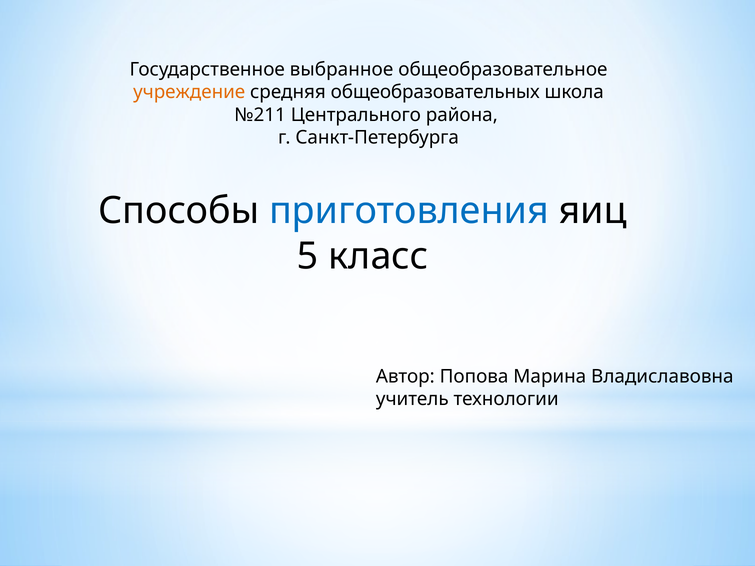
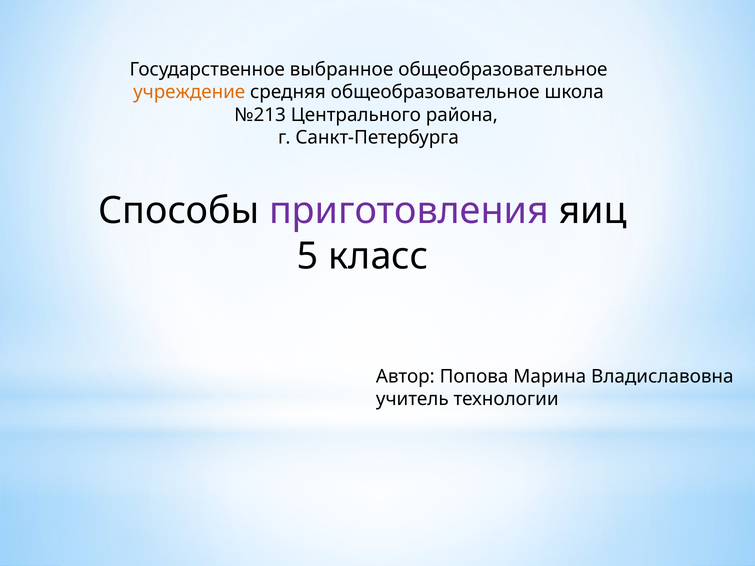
средняя общеобразовательных: общеобразовательных -> общеобразовательное (435, 92)
№211: №211 -> №213 (260, 115)
приготовления colour: blue -> purple (409, 211)
